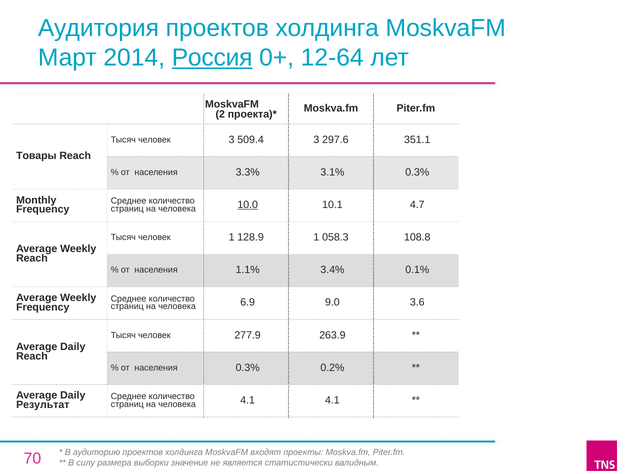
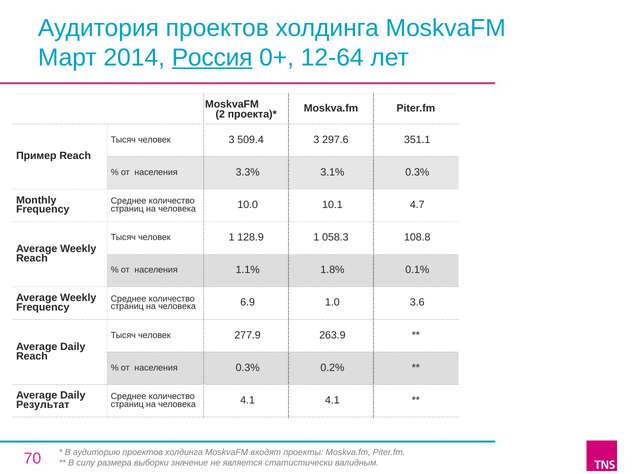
Товары: Товары -> Пример (36, 156)
10.0 underline: present -> none (248, 205)
3.4%: 3.4% -> 1.8% (332, 270)
9.0: 9.0 -> 1.0 (332, 303)
